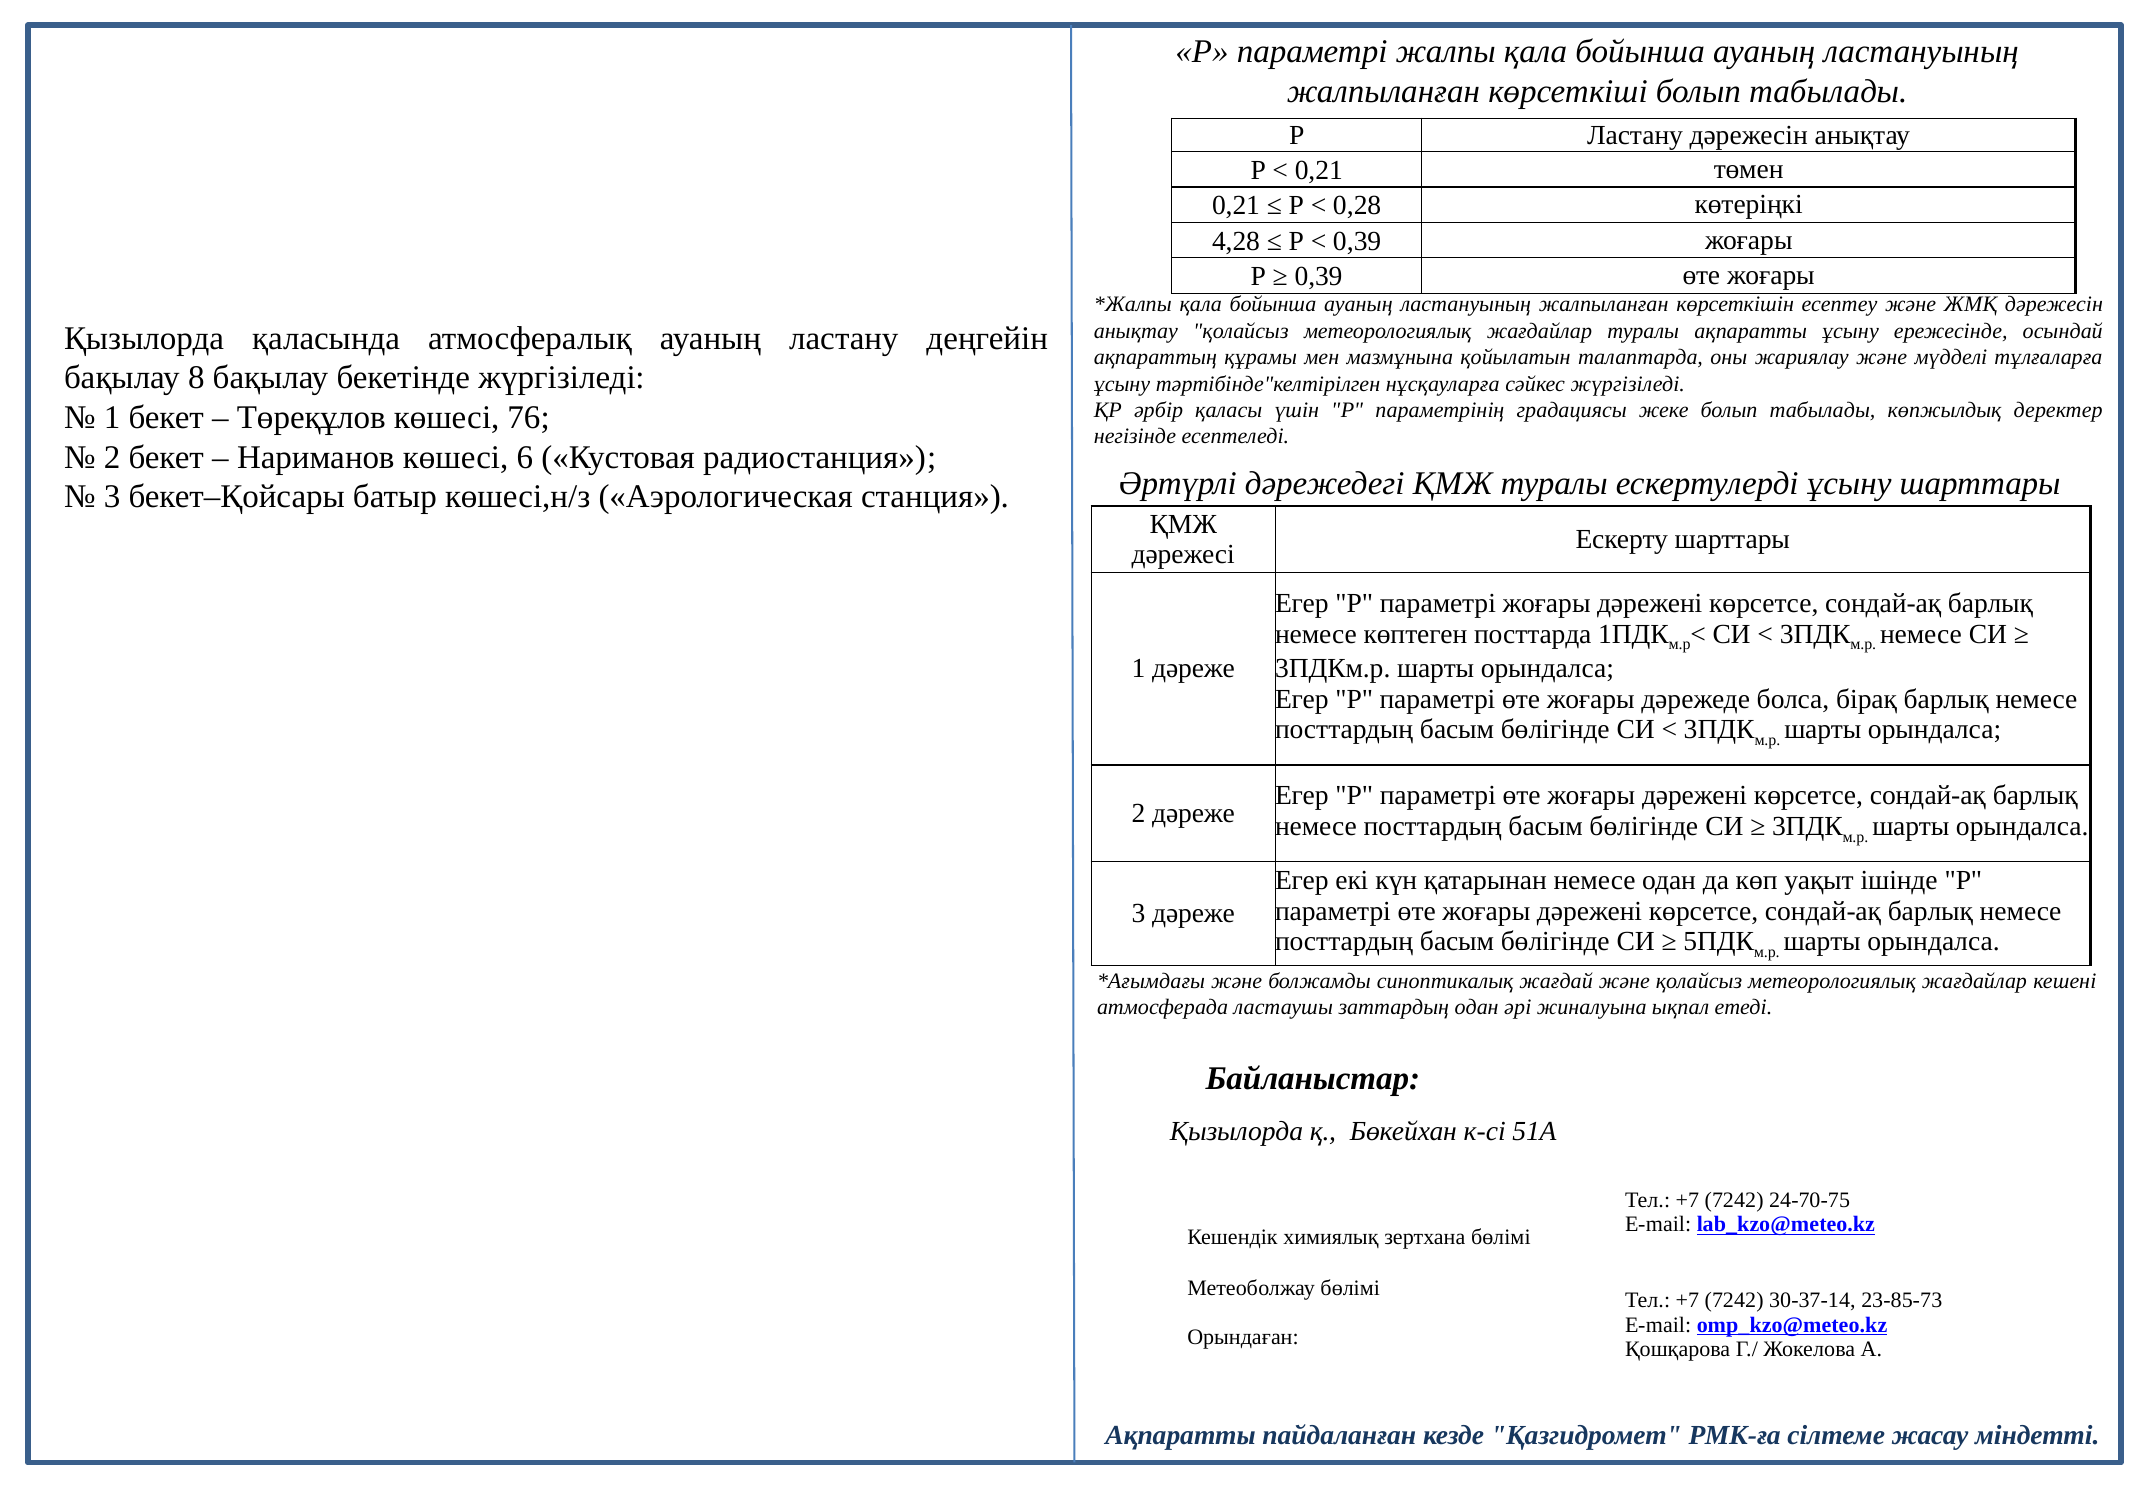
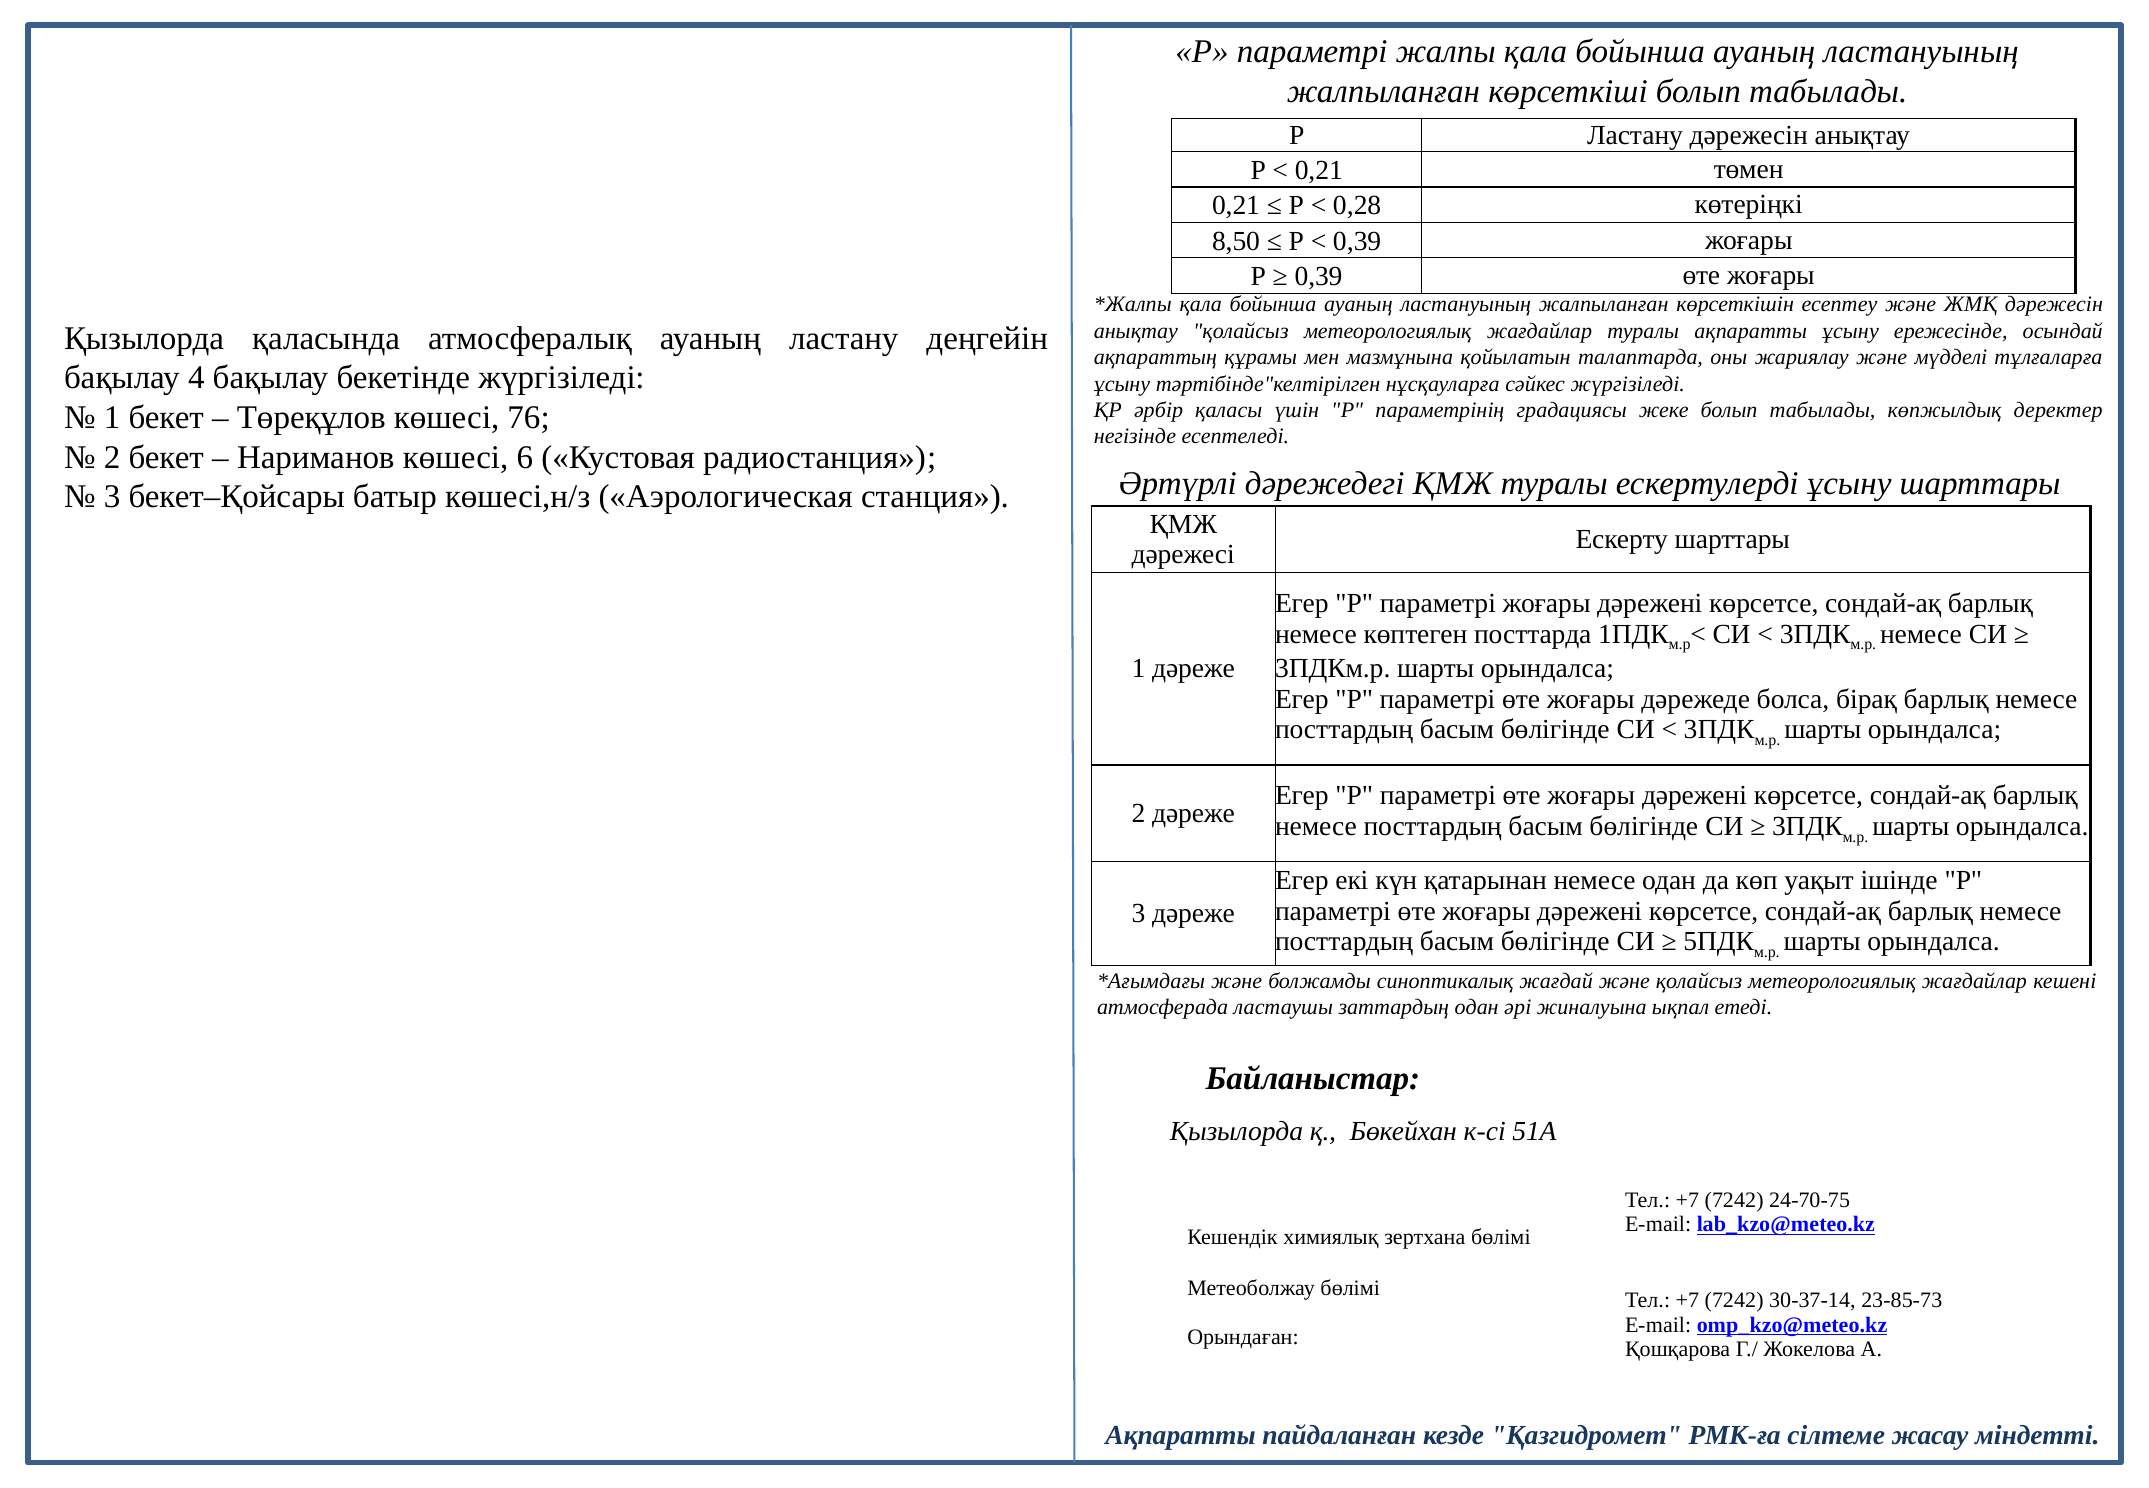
4,28: 4,28 -> 8,50 (1236, 241)
8: 8 -> 4 (196, 378)
